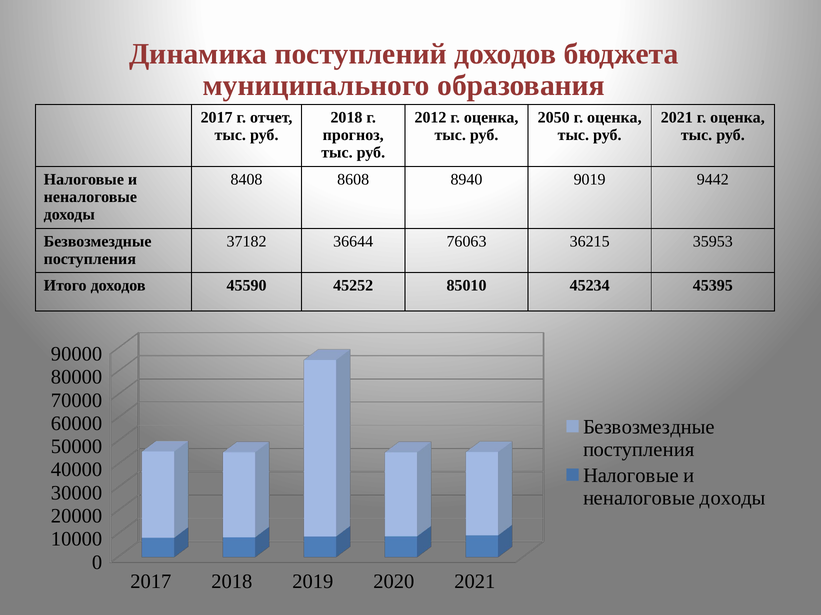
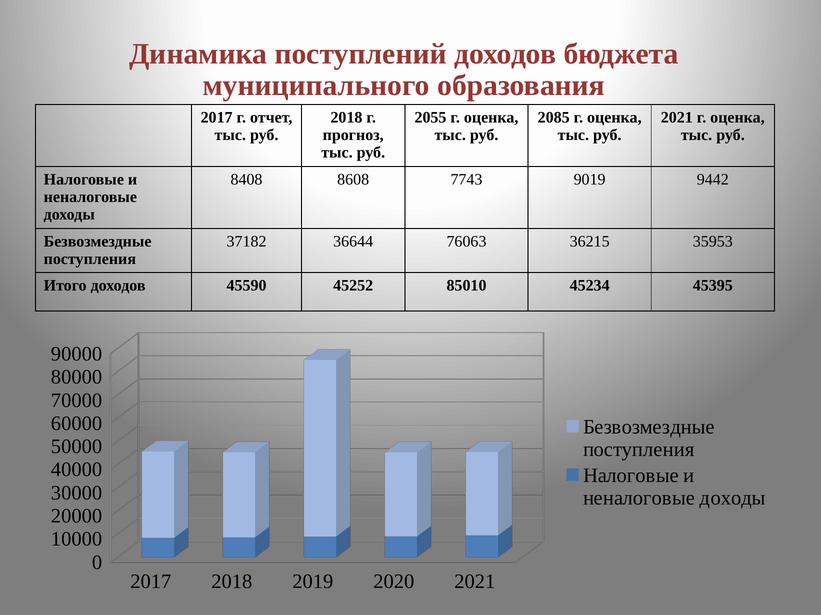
2012: 2012 -> 2055 (431, 117)
2050: 2050 -> 2085 (554, 117)
8940: 8940 -> 7743 (466, 180)
